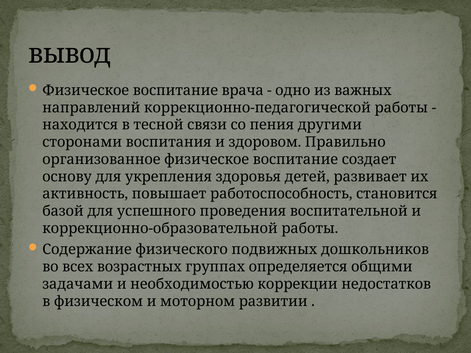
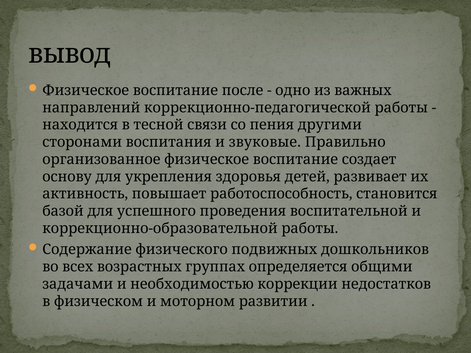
врача: врача -> после (243, 90)
здоровом: здоровом -> звуковые (265, 142)
